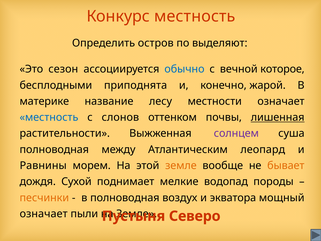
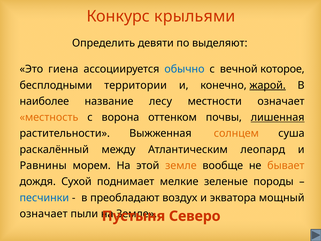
Конкурс местность: местность -> крыльями (195, 16)
остров: остров -> девяти (156, 43)
сезон: сезон -> гиена (63, 69)
приподнята: приподнята -> территории (136, 85)
жарой underline: none -> present (268, 85)
материке: материке -> наиболее (44, 101)
местность colour: blue -> orange (49, 117)
слонов: слонов -> ворона (120, 117)
солнцем colour: purple -> orange (236, 133)
полноводная: полноводная -> раскалённый (54, 149)
водопад: водопад -> зеленые (226, 181)
песчинки colour: orange -> blue (44, 198)
в полноводная: полноводная -> преобладают (125, 198)
